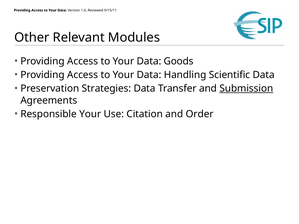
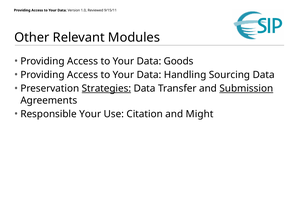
Scientific: Scientific -> Sourcing (229, 75)
Strategies underline: none -> present (106, 89)
Order: Order -> Might (200, 114)
